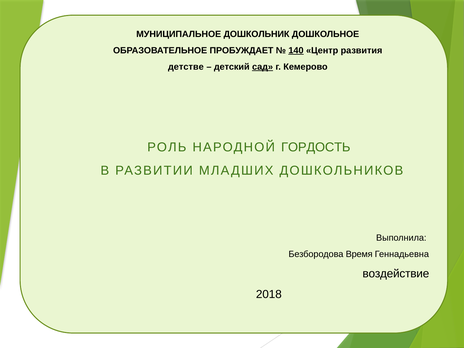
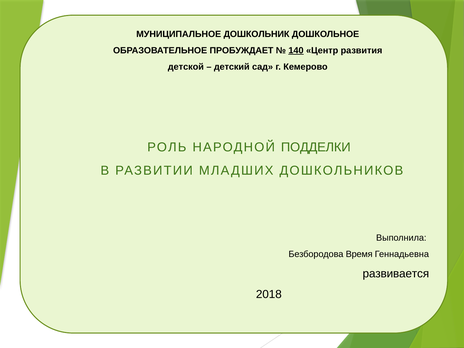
детстве: детстве -> детской (186, 67)
сад underline: present -> none (263, 67)
ГОРДОСТЬ: ГОРДОСТЬ -> ПОДДЕЛКИ (316, 147)
воздействие: воздействие -> развивается (396, 274)
